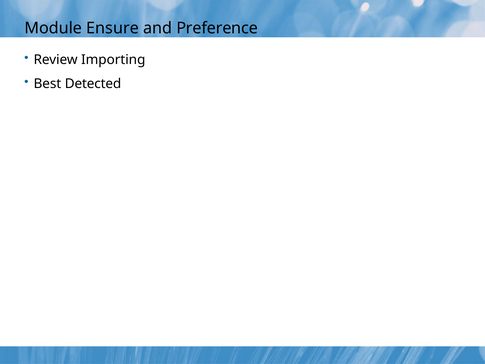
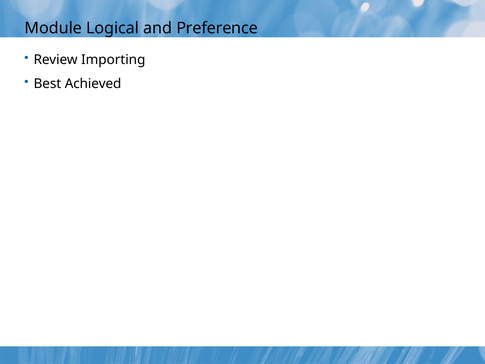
Ensure: Ensure -> Logical (113, 28)
Detected: Detected -> Achieved (93, 84)
